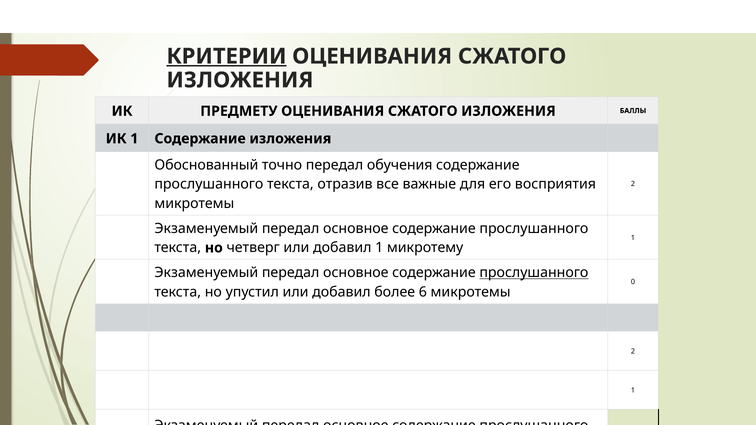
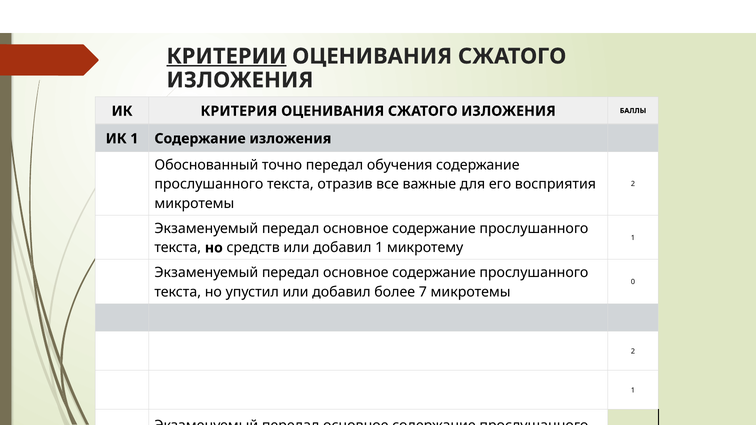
ПРЕДМЕТУ: ПРЕДМЕТУ -> КРИТЕРИЯ (239, 111)
четверг: четверг -> средств (253, 248)
прослушанного underline: present -> none (534, 273)
6: 6 -> 7 (423, 292)
